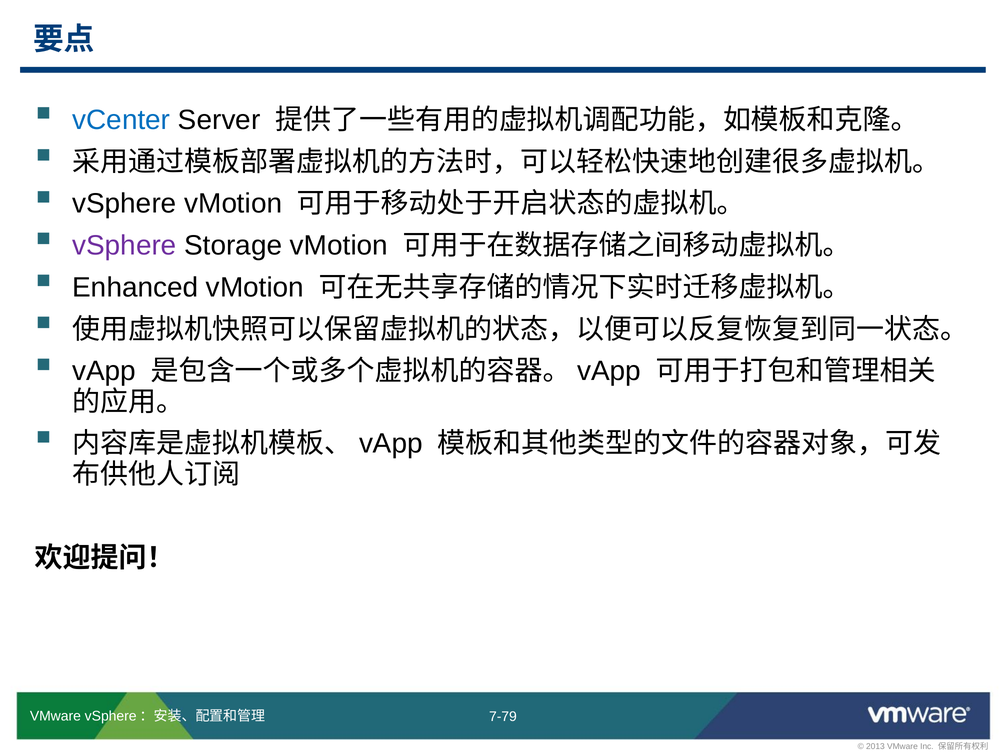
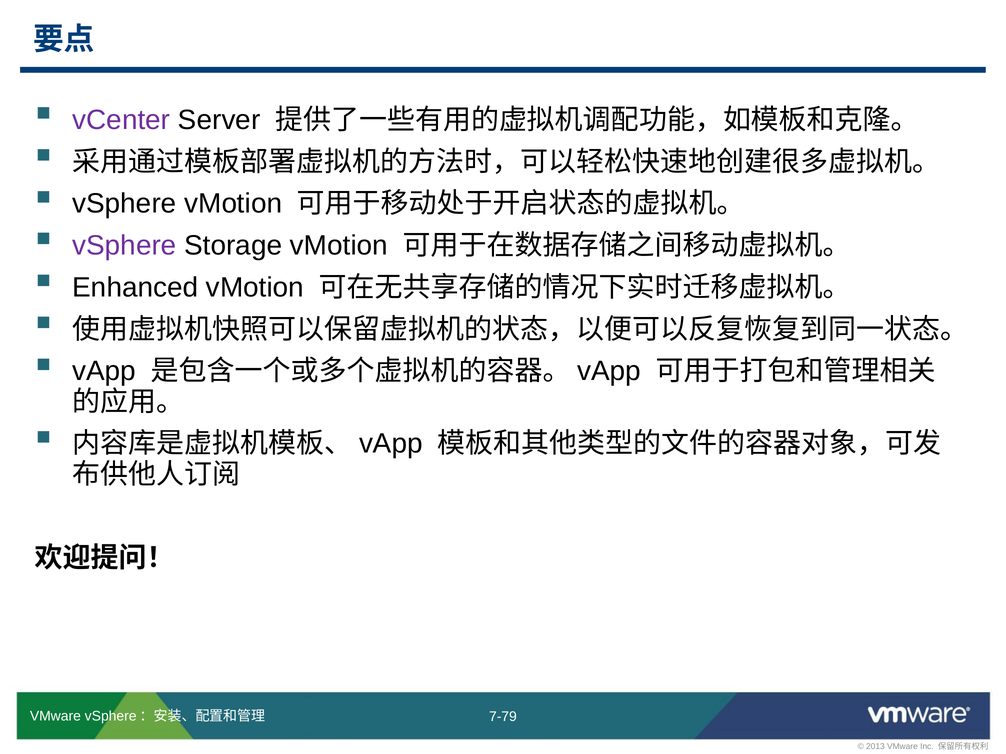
vCenter colour: blue -> purple (121, 120)
